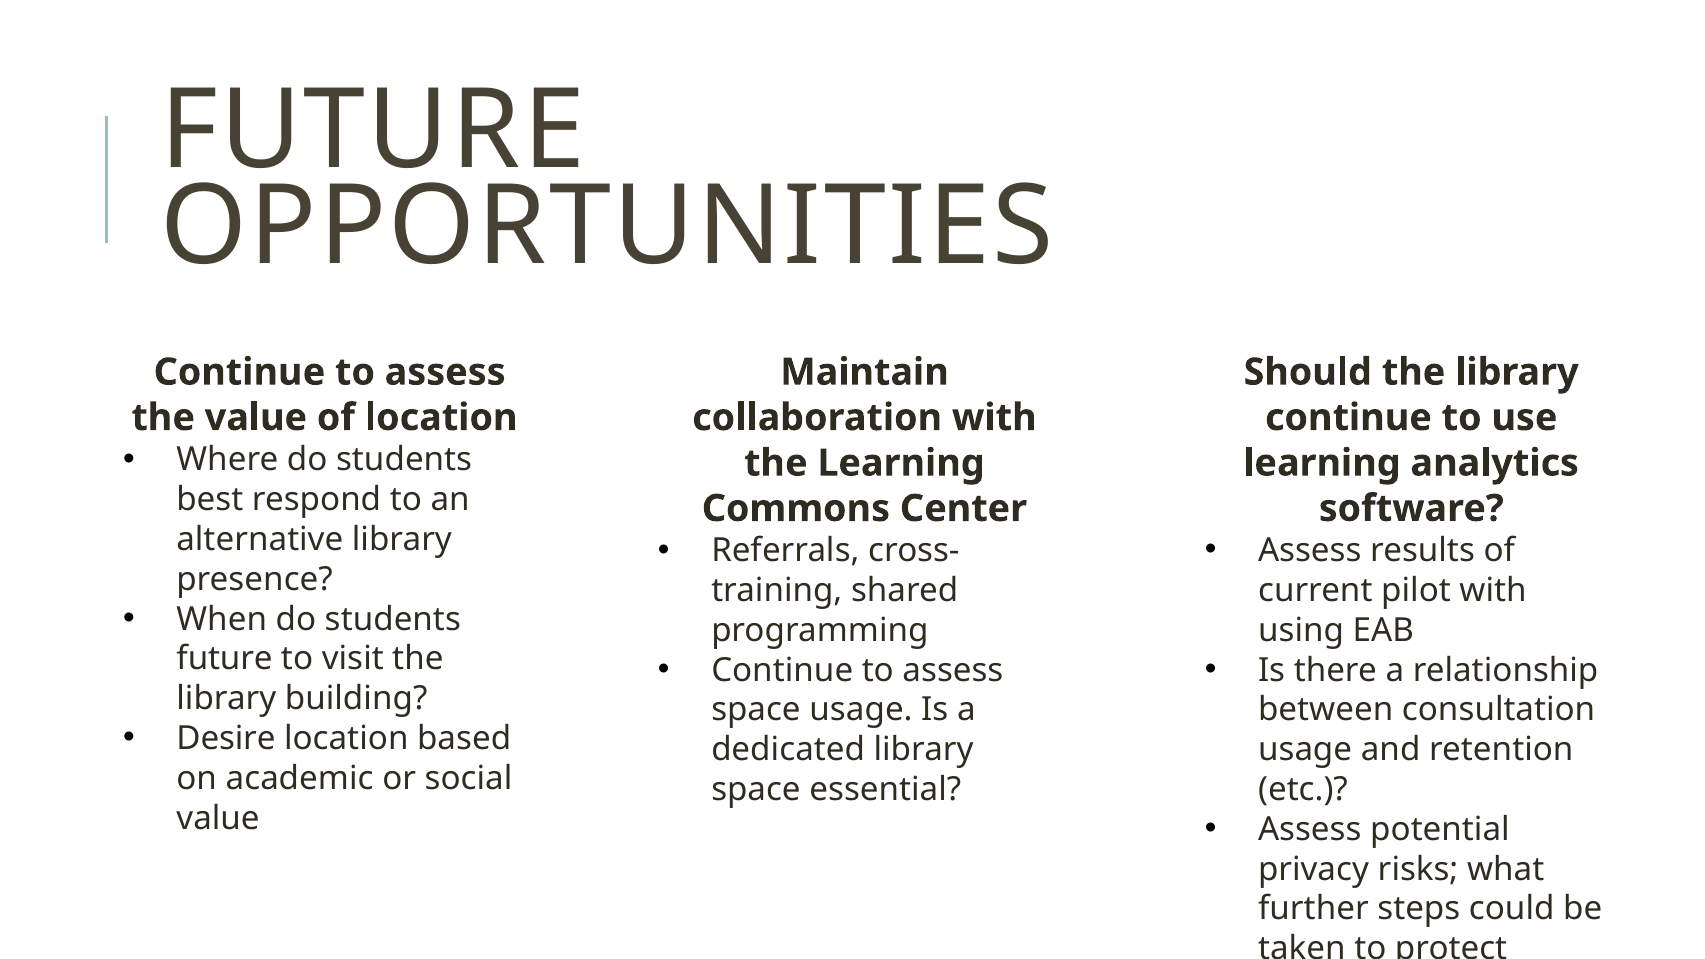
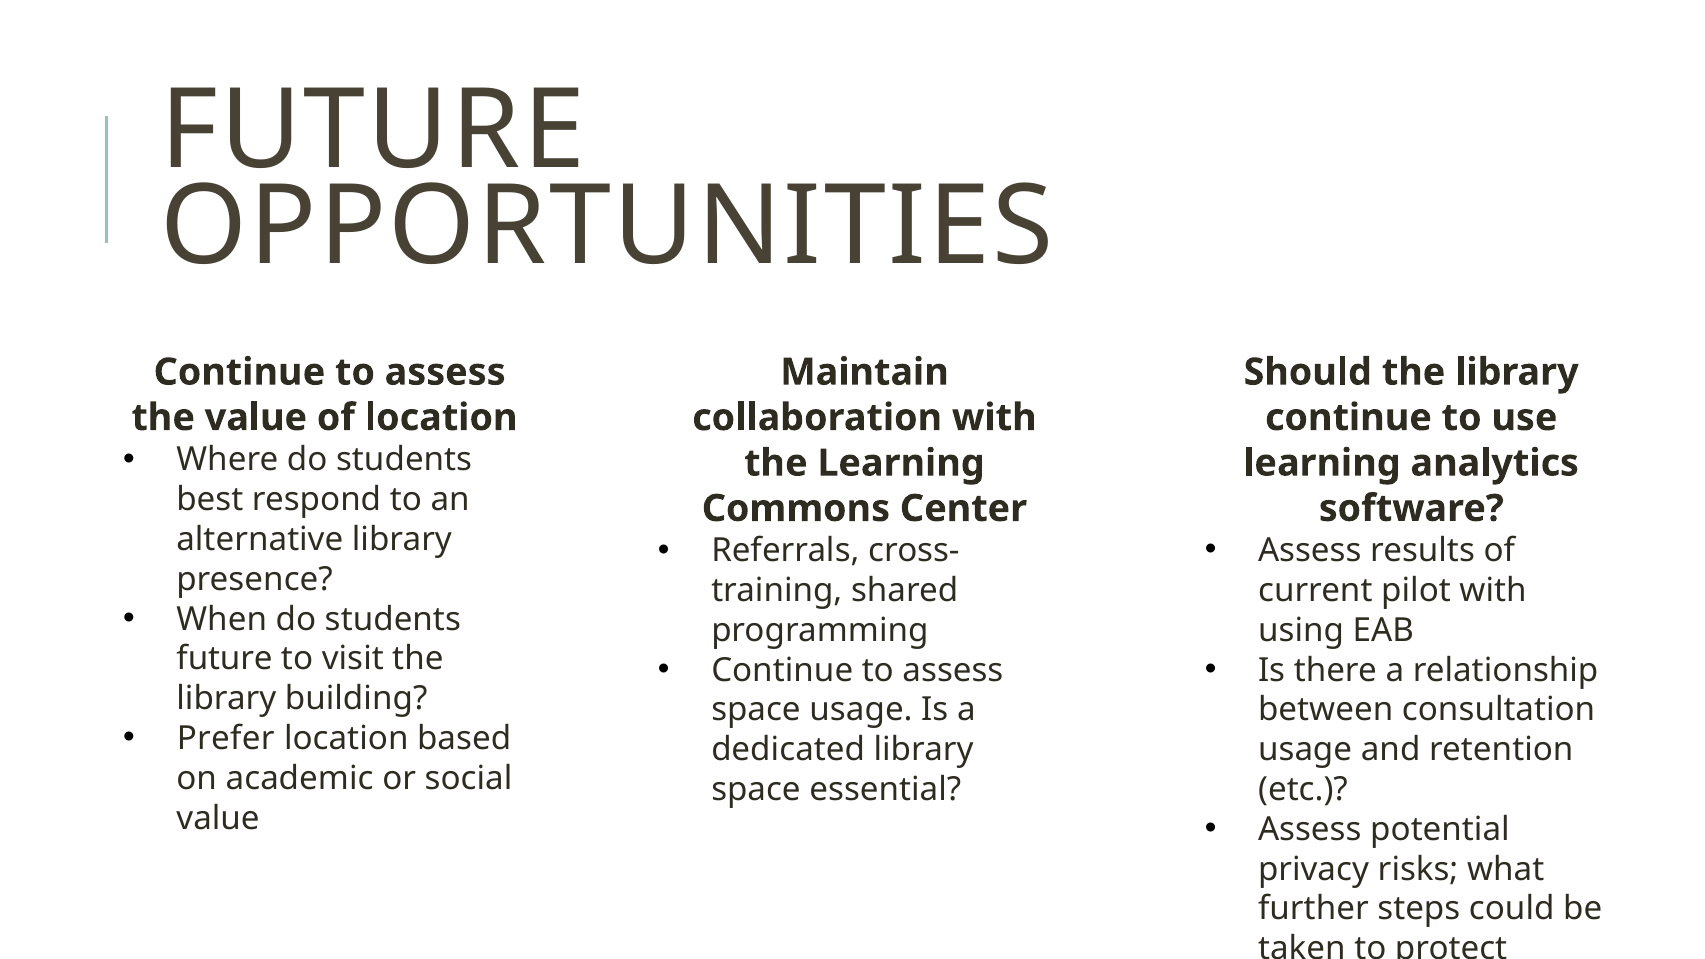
Desire: Desire -> Prefer (226, 739)
